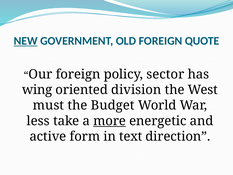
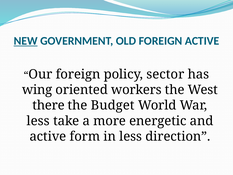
FOREIGN QUOTE: QUOTE -> ACTIVE (202, 41)
division: division -> workers (136, 90)
must: must -> there (49, 105)
more underline: present -> none (110, 121)
in text: text -> less (131, 136)
